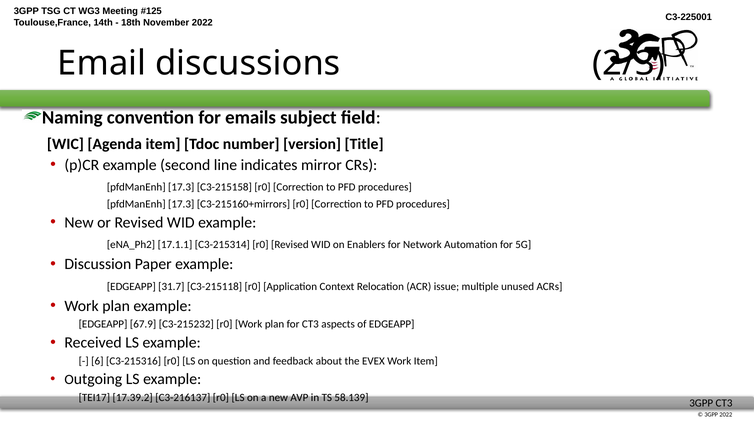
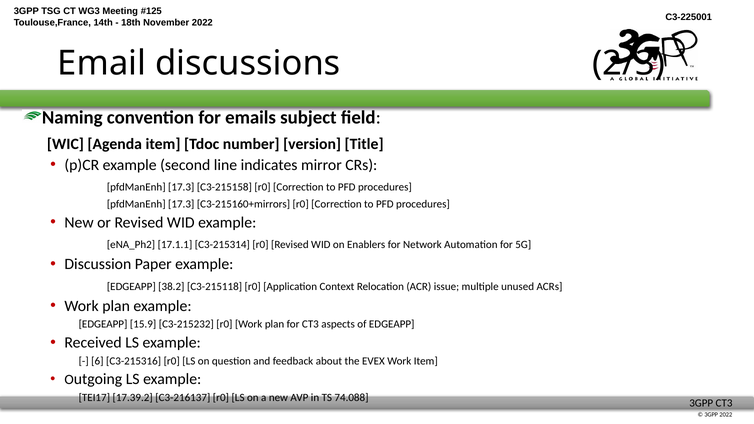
31.7: 31.7 -> 38.2 (171, 287)
67.9: 67.9 -> 15.9 (143, 324)
58.139: 58.139 -> 74.088 (351, 398)
